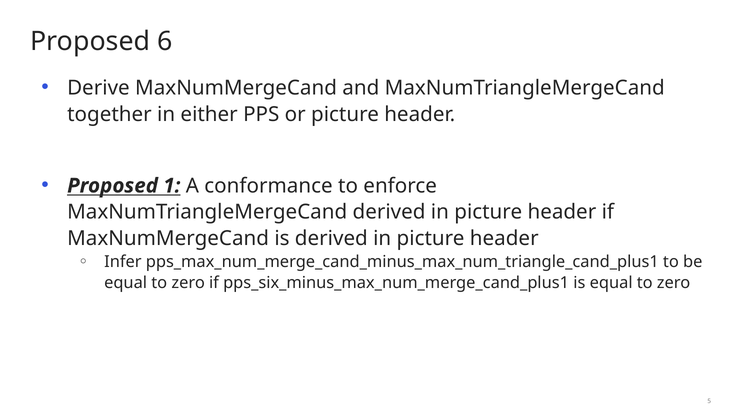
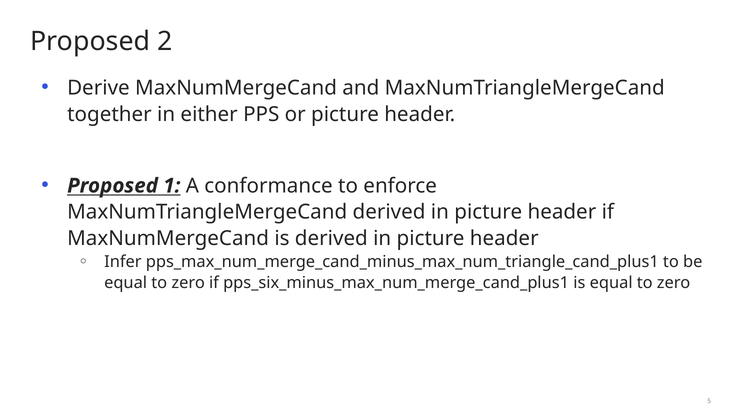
6: 6 -> 2 (165, 41)
